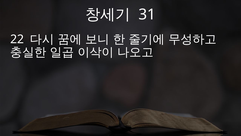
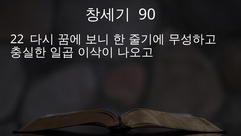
31: 31 -> 90 (147, 15)
